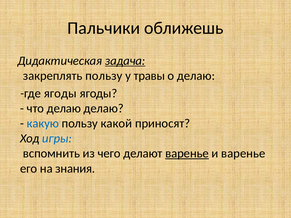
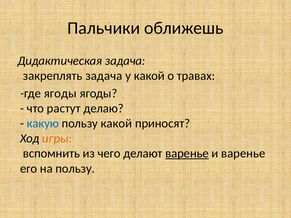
задача underline: present -> none (125, 61)
закреплять пользу: пользу -> задача (104, 76)
у травы: травы -> какой (149, 76)
о делаю: делаю -> травах (196, 76)
что делаю: делаю -> растут (64, 108)
игры colour: blue -> orange (57, 139)
на знания: знания -> пользу (75, 169)
